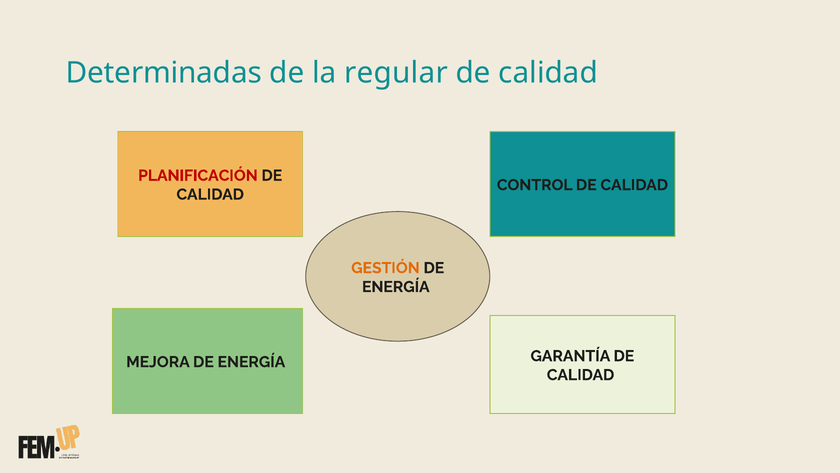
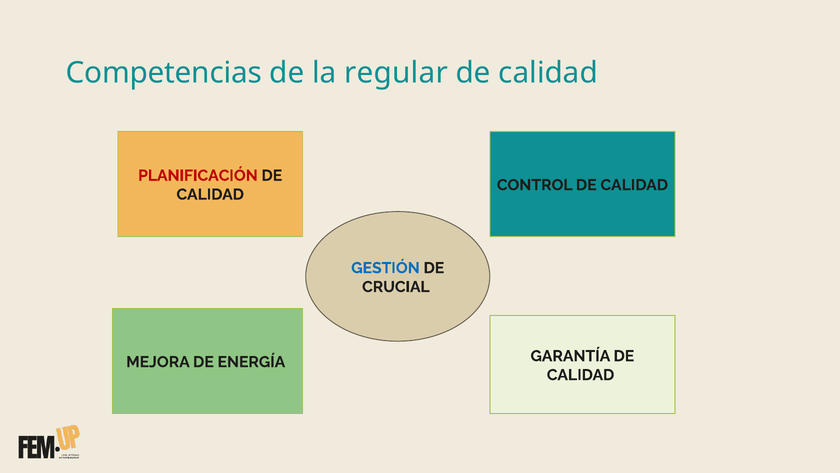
Determinadas: Determinadas -> Competencias (164, 73)
GESTIÓN colour: orange -> blue (385, 268)
ENERGÍA: ENERGÍA -> CRUCIAL (396, 287)
